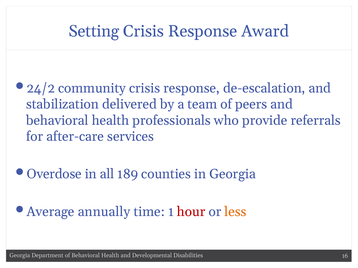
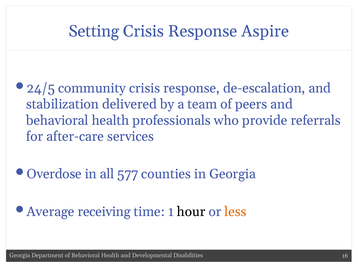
Award: Award -> Aspire (265, 31)
24/2: 24/2 -> 24/5 (41, 88)
189: 189 -> 577 (128, 174)
annually: annually -> receiving (104, 212)
hour colour: red -> black (191, 212)
